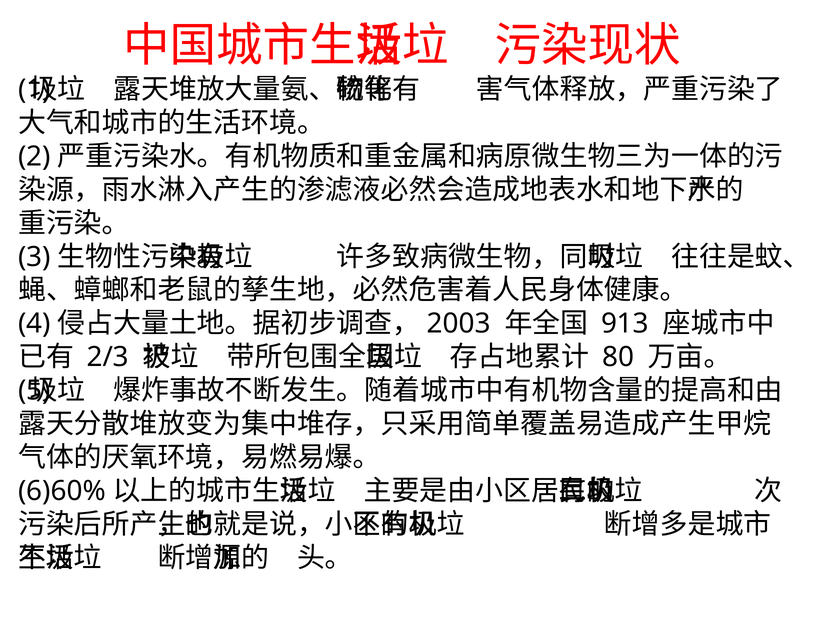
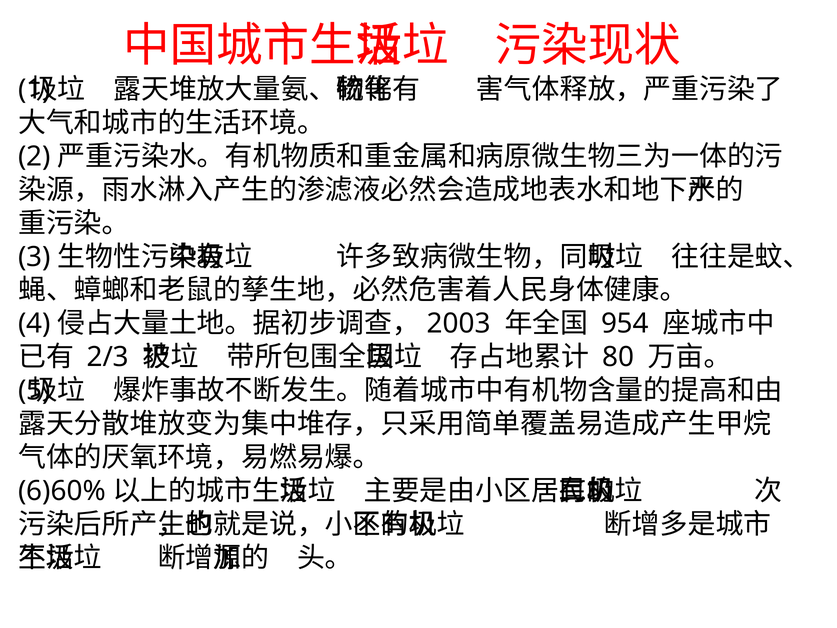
913: 913 -> 954 (625, 324)
